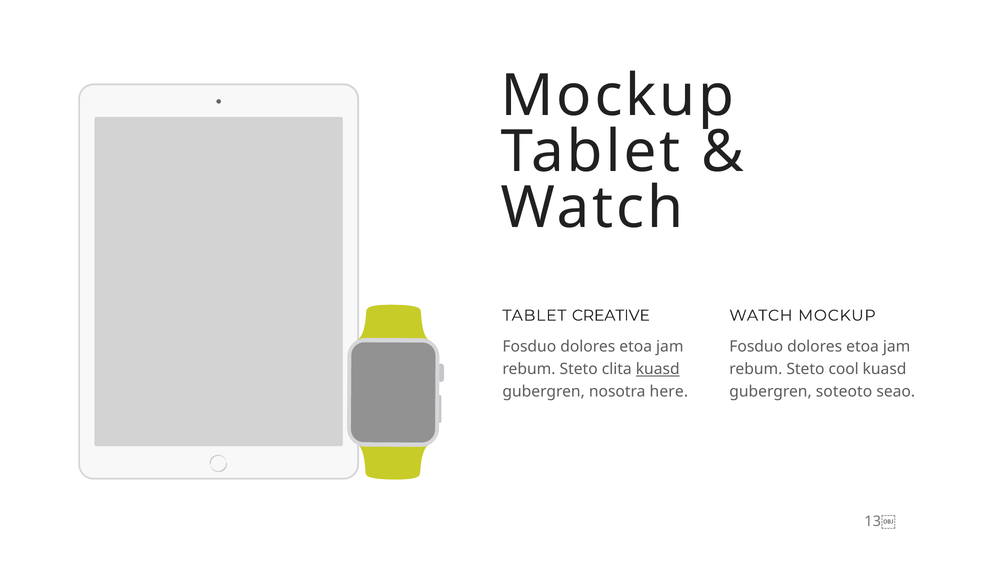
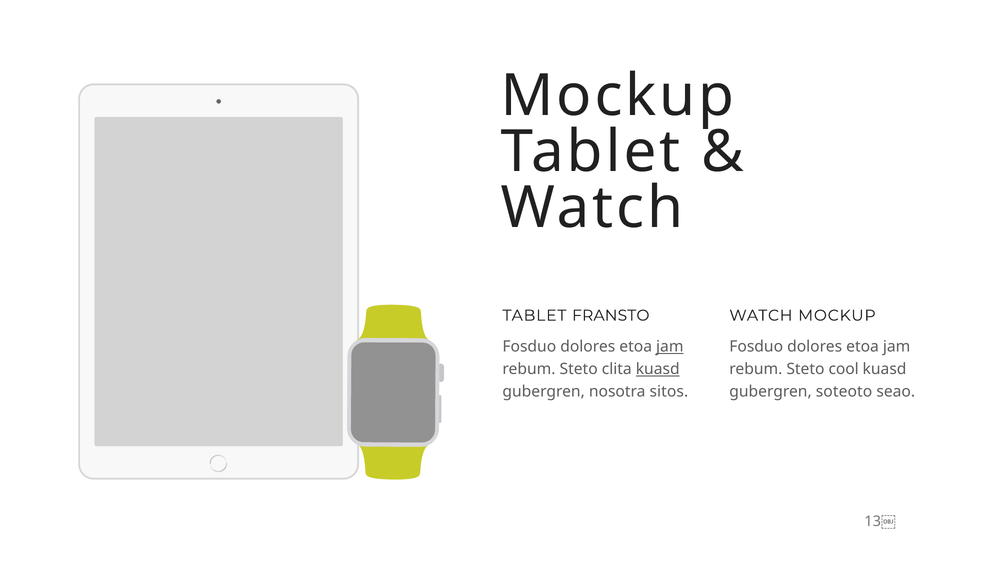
CREATIVE: CREATIVE -> FRANSTO (611, 316)
jam underline: none -> present (670, 347)
here: here -> sitos (669, 392)
